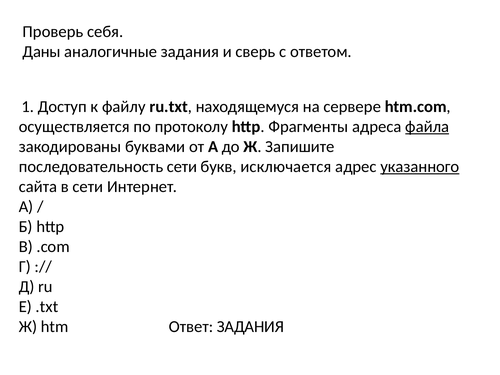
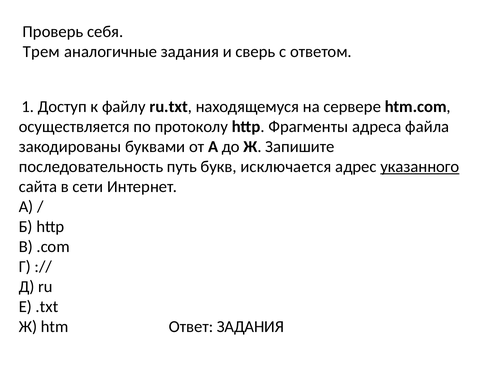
Даны: Даны -> Трем (41, 52)
файла underline: present -> none (427, 127)
последовательность сети: сети -> путь (182, 167)
